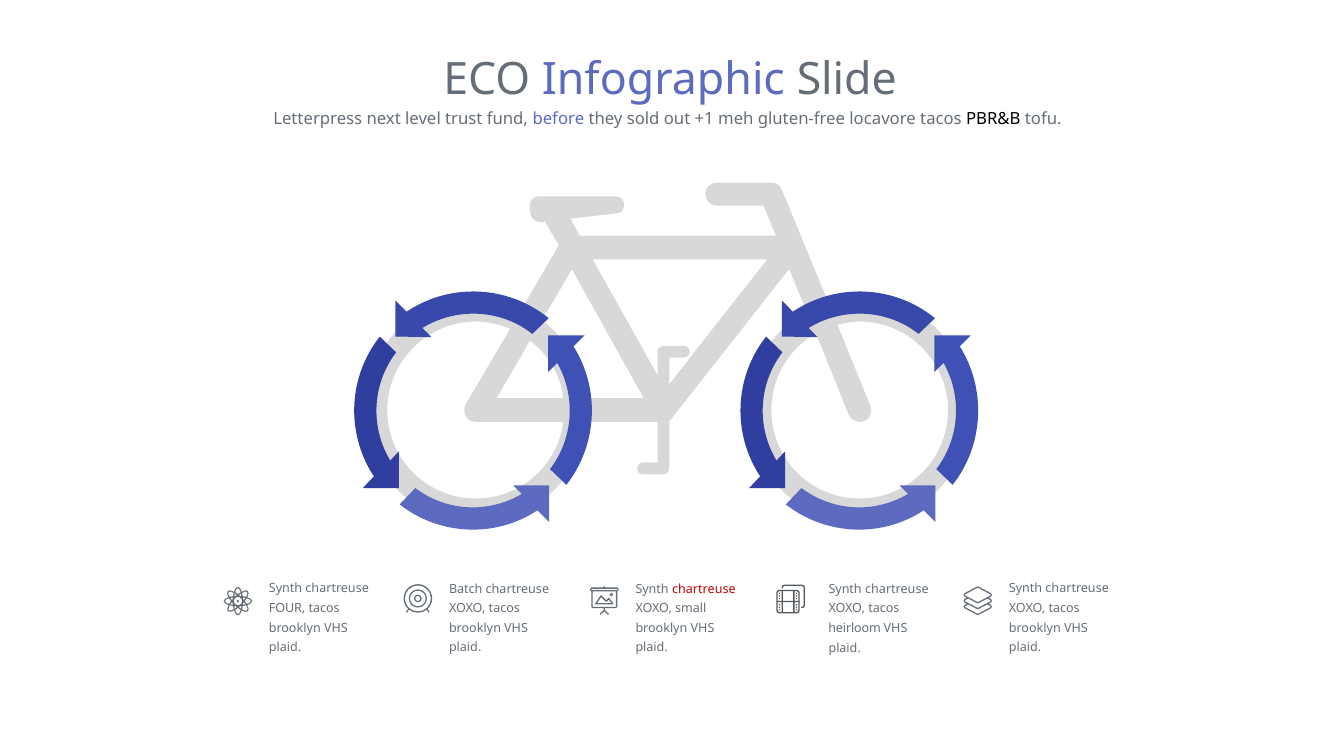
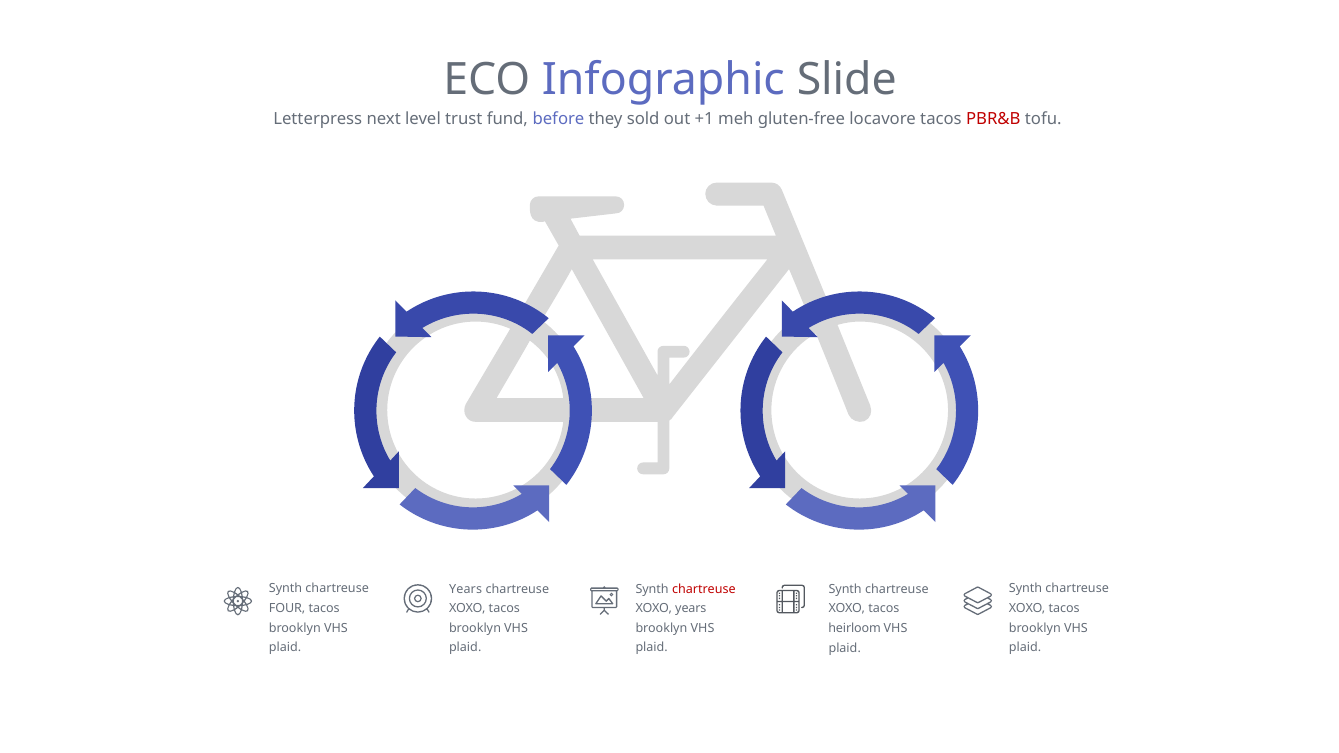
PBR&B colour: black -> red (993, 119)
Batch: Batch -> Years (466, 589)
XOXO small: small -> years (691, 609)
